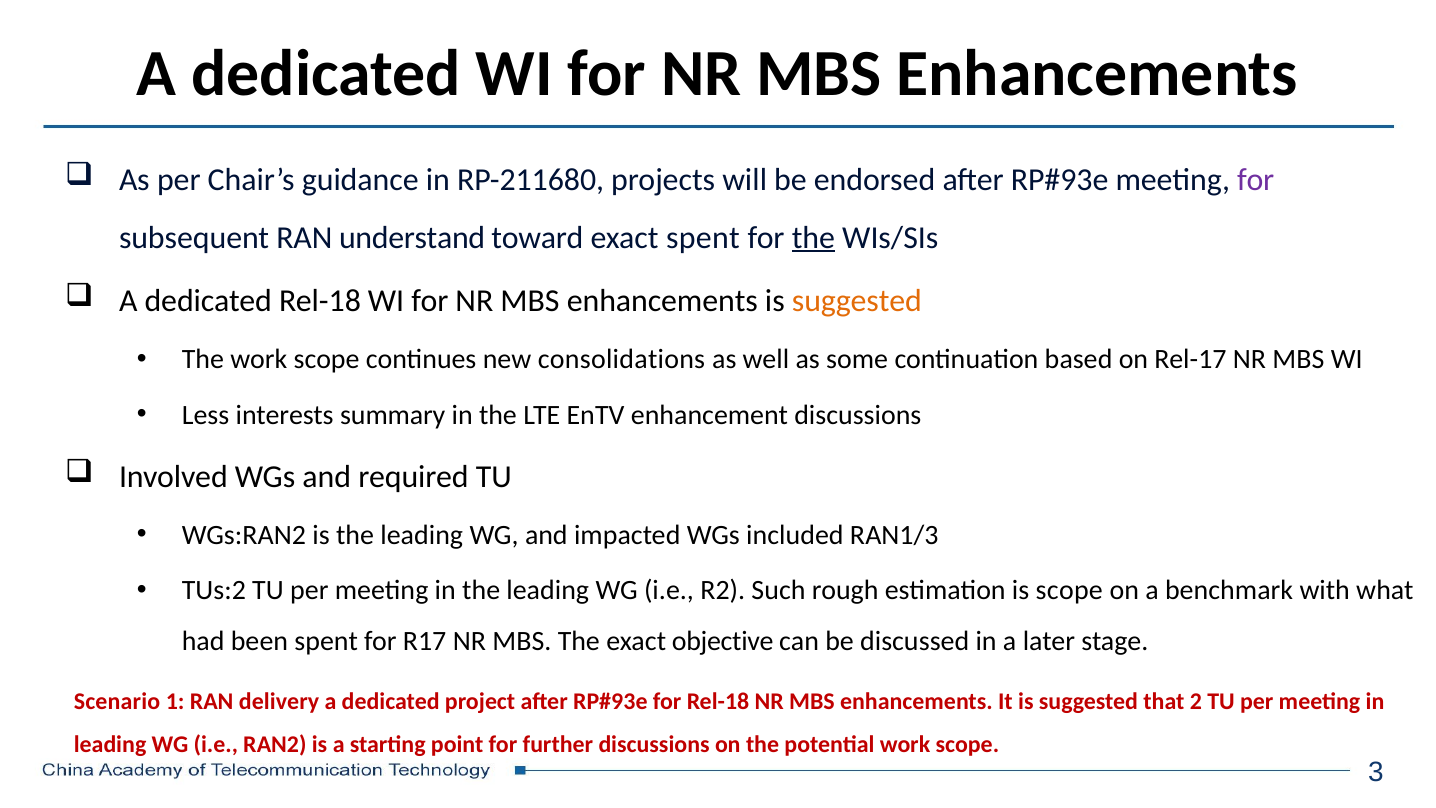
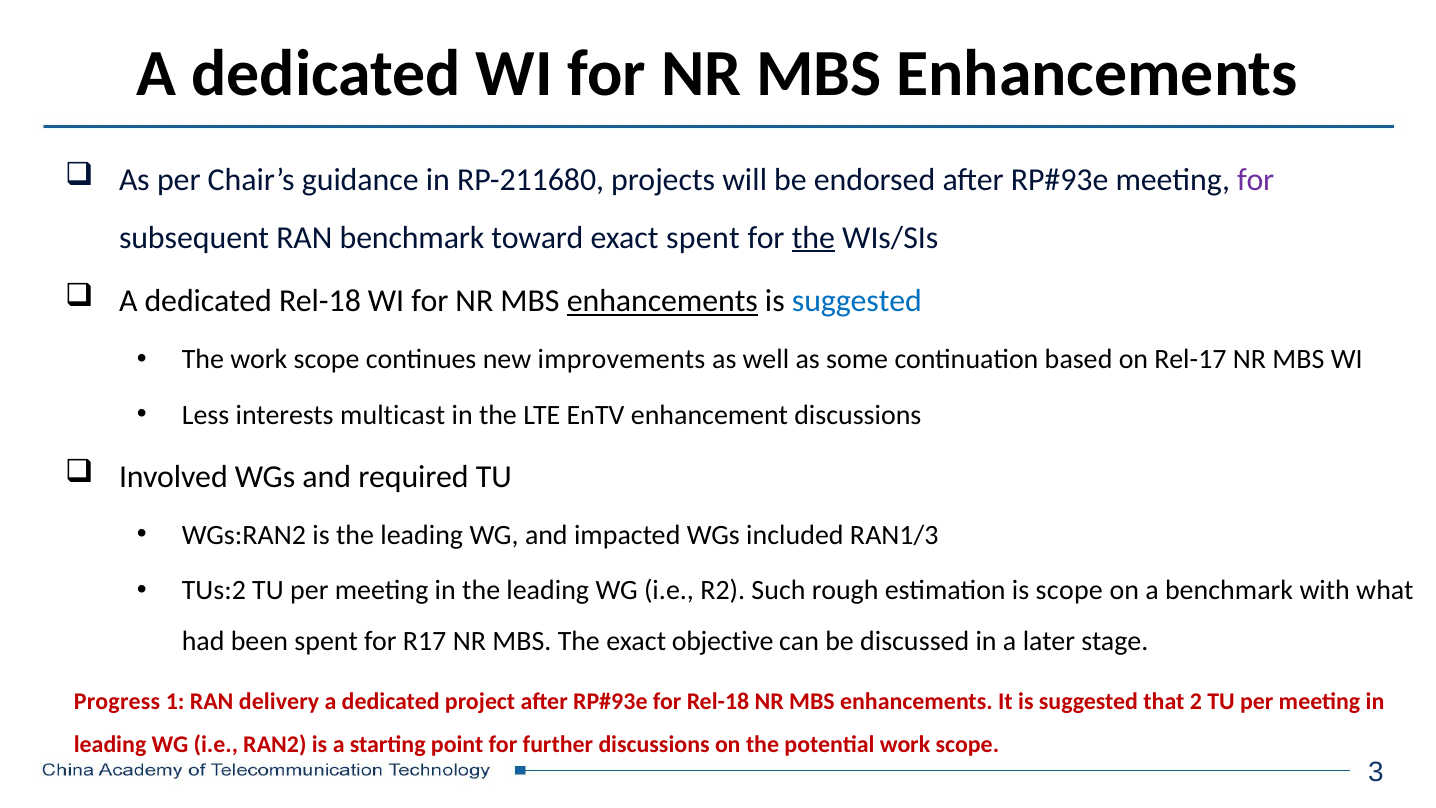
RAN understand: understand -> benchmark (412, 237)
enhancements underline: none -> present (662, 301)
suggested colour: orange -> blue (857, 301)
consolidations: consolidations -> improvements (622, 359)
summary: summary -> multicast (393, 415)
Scenario: Scenario -> Progress (117, 701)
